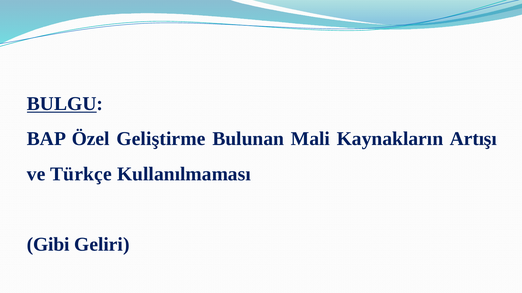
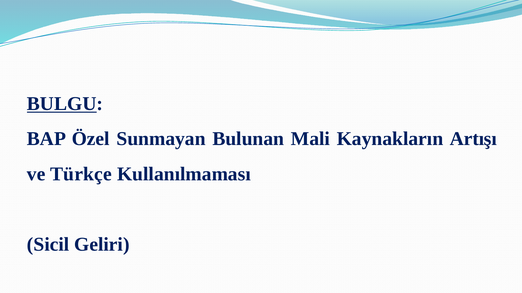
Geliştirme: Geliştirme -> Sunmayan (161, 139)
Gibi: Gibi -> Sicil (48, 245)
